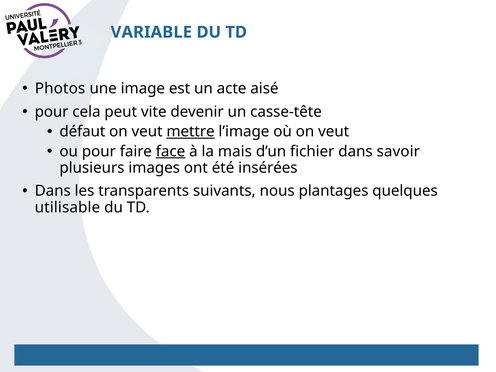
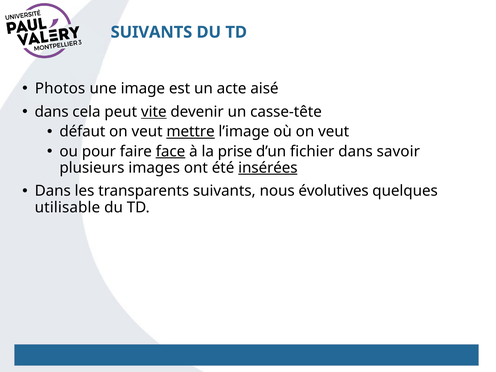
VARIABLE: VARIABLE -> SUIVANTS (151, 32)
pour: pour -> dans (52, 112)
vite underline: none -> present (154, 112)
mais: mais -> prise (235, 151)
insérées underline: none -> present (268, 168)
plantages: plantages -> évolutives (334, 191)
